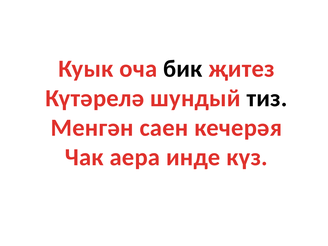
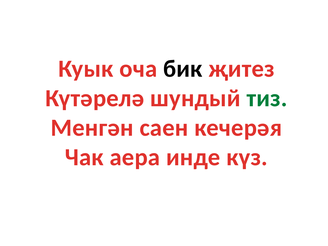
тиз colour: black -> green (267, 98)
